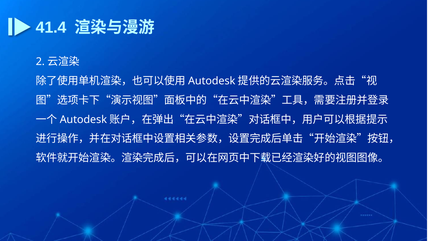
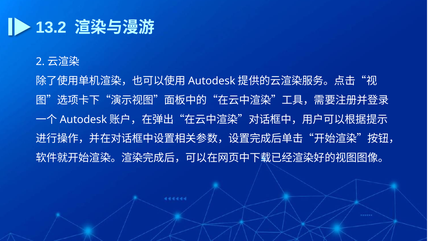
41.4: 41.4 -> 13.2 (51, 28)
